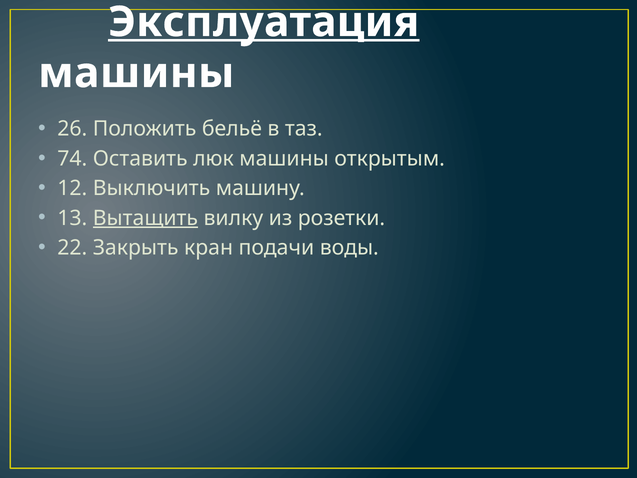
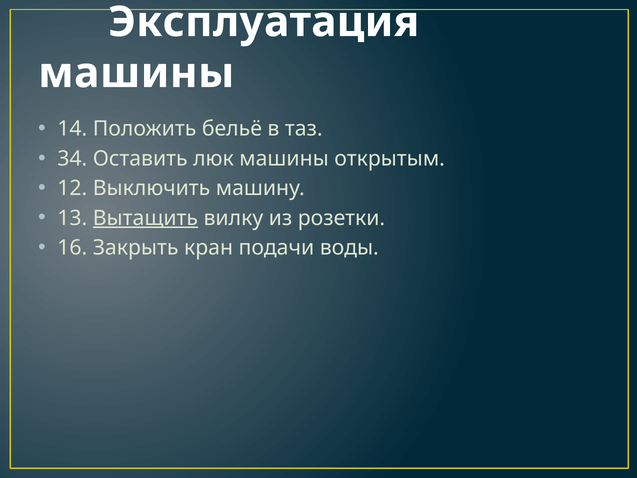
Эксплуатация underline: present -> none (264, 22)
26: 26 -> 14 (72, 129)
74: 74 -> 34 (72, 159)
22: 22 -> 16 (72, 248)
